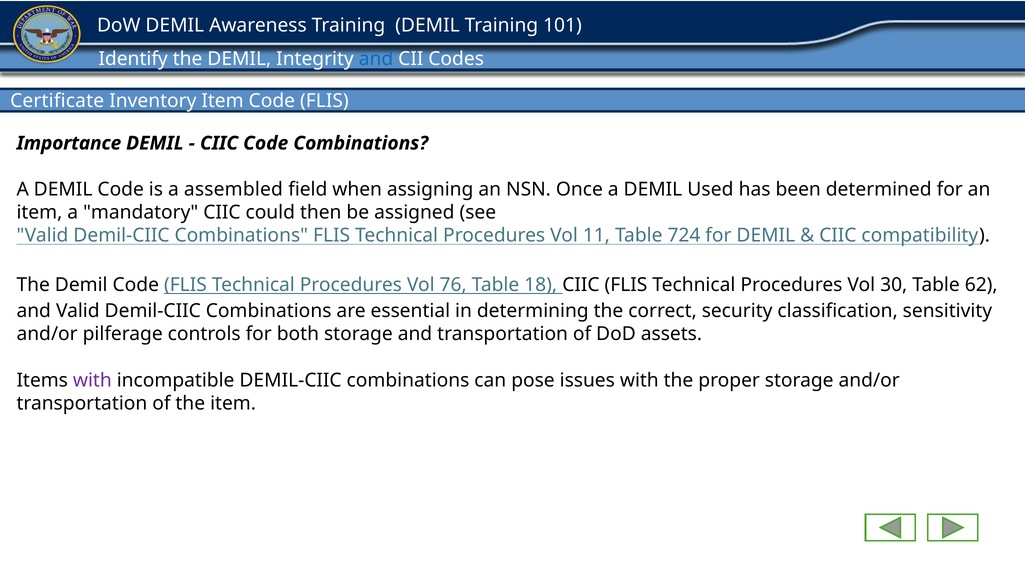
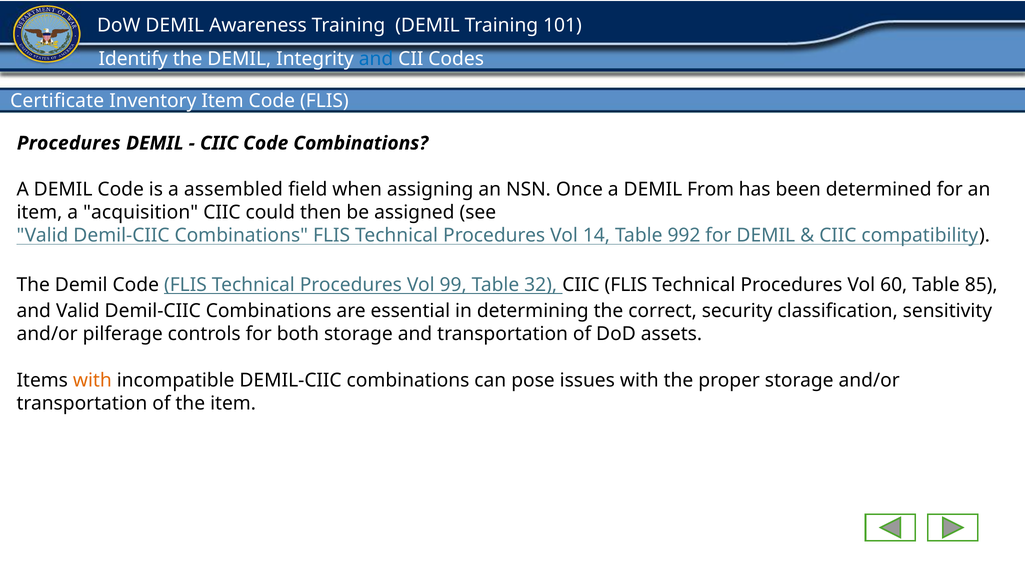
Importance: Importance -> Procedures (69, 143)
Used: Used -> From (711, 189)
mandatory: mandatory -> acquisition (141, 212)
11: 11 -> 14 (596, 235)
724: 724 -> 992 (684, 235)
76: 76 -> 99 (453, 285)
18: 18 -> 32 (541, 285)
30: 30 -> 60 (894, 285)
62: 62 -> 85 (981, 285)
with colour: purple -> orange (92, 380)
